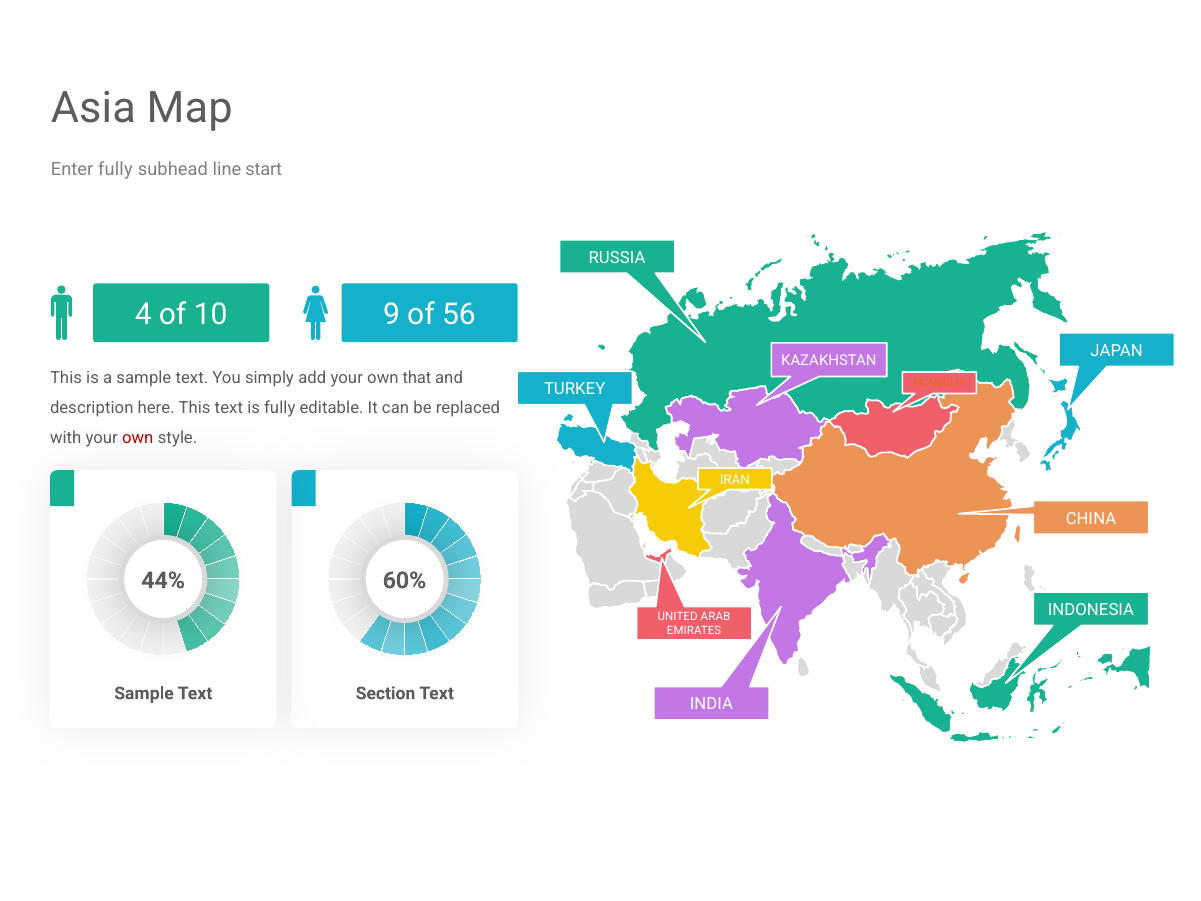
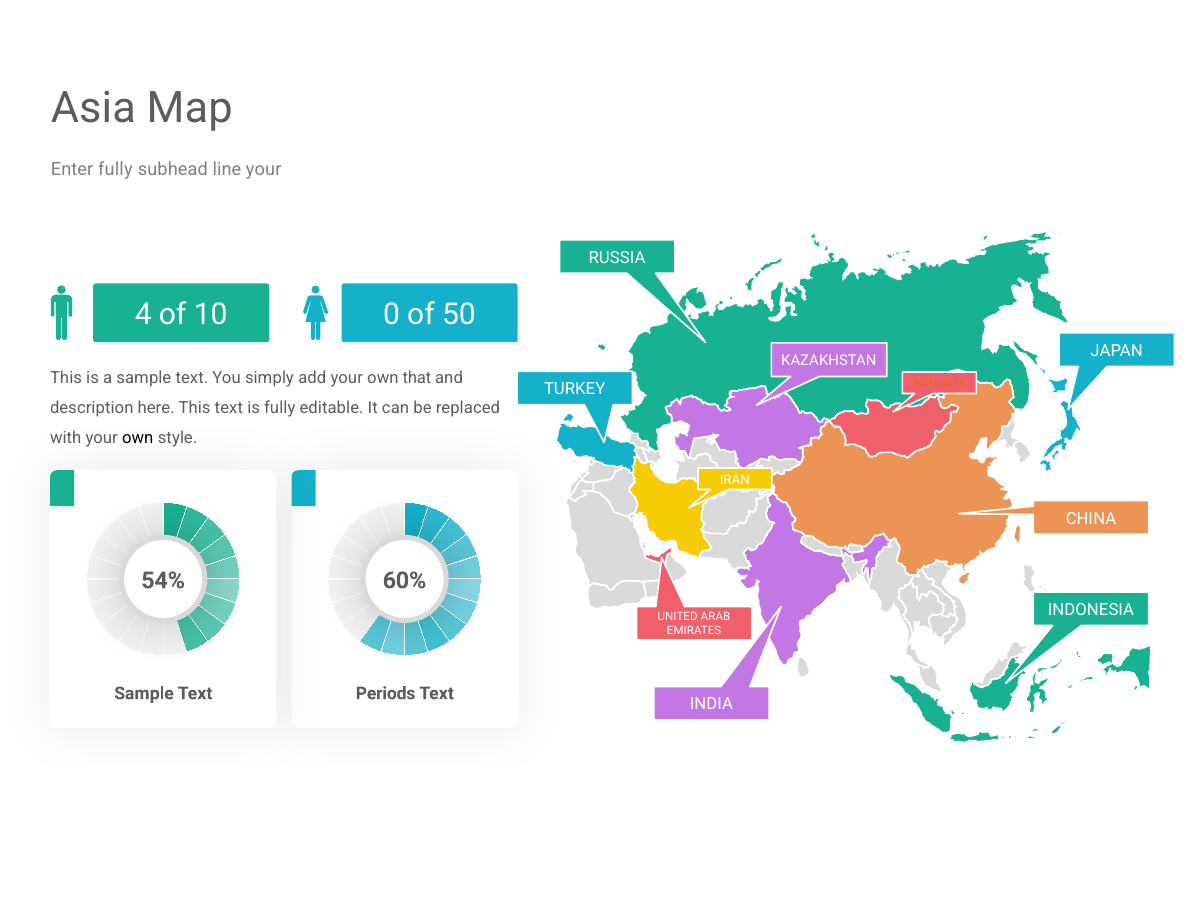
line start: start -> your (264, 169)
9: 9 -> 0 (392, 315)
56: 56 -> 50 (459, 315)
own colour: red -> black (138, 438)
44%: 44% -> 54% (163, 580)
Section: Section -> Periods (386, 693)
